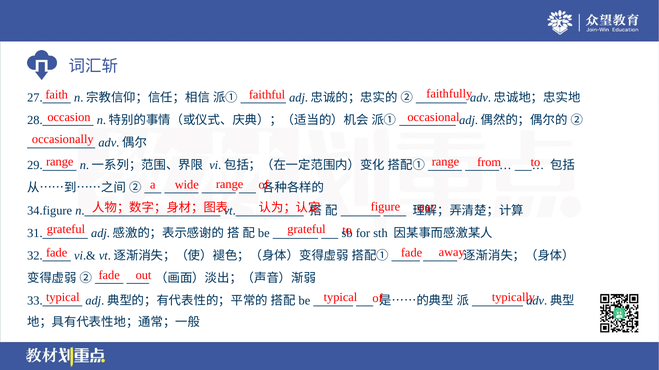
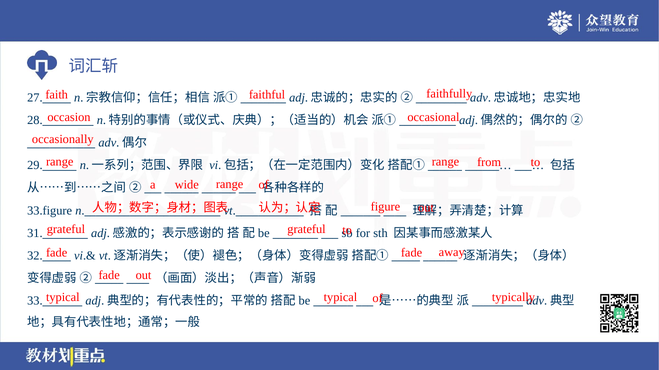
34.figure: 34.figure -> 33.figure (50, 211)
